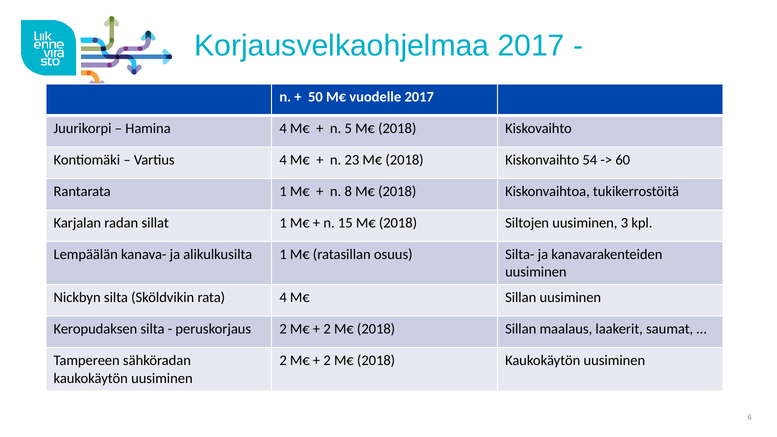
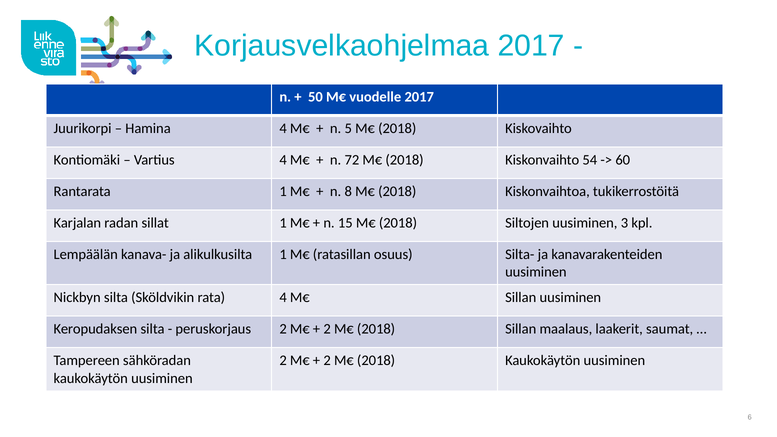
23: 23 -> 72 (352, 160)
